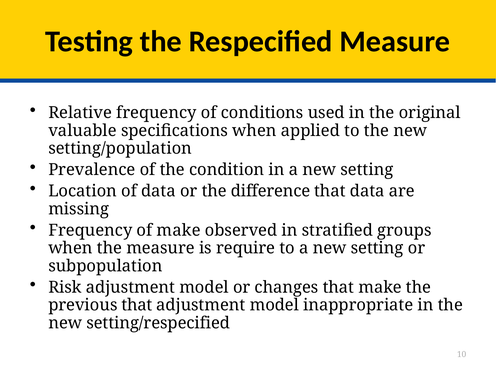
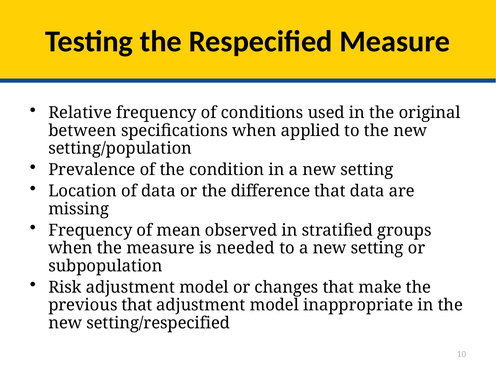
valuable: valuable -> between (82, 131)
of make: make -> mean (179, 230)
require: require -> needed (246, 248)
